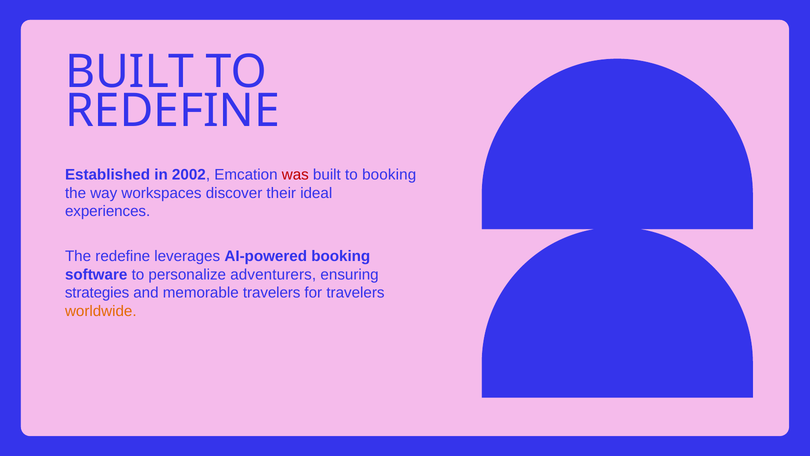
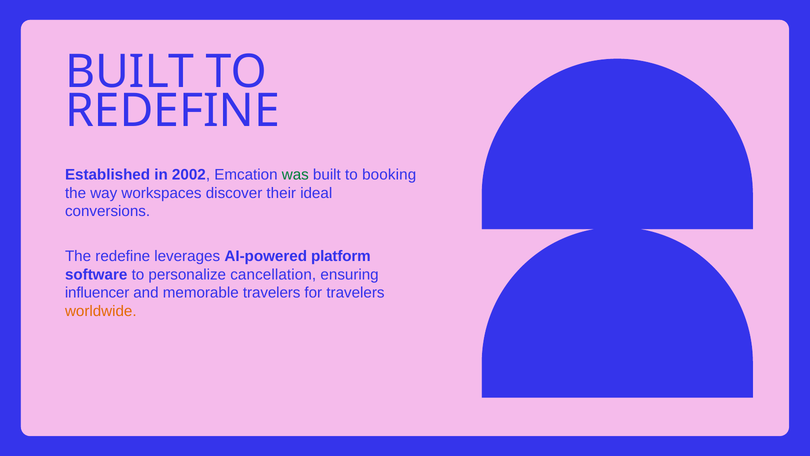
was colour: red -> green (295, 175)
experiences: experiences -> conversions (108, 211)
AI-powered booking: booking -> platform (341, 256)
adventurers: adventurers -> cancellation (273, 274)
strategies: strategies -> influencer (97, 293)
